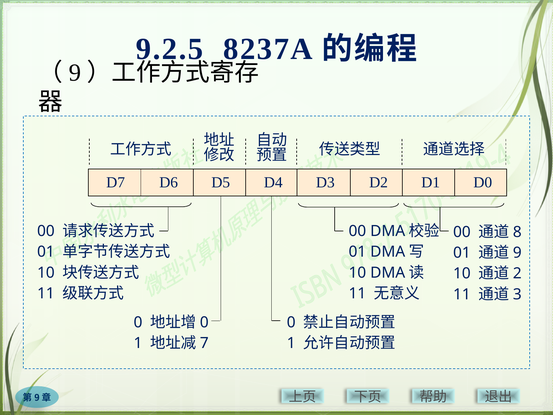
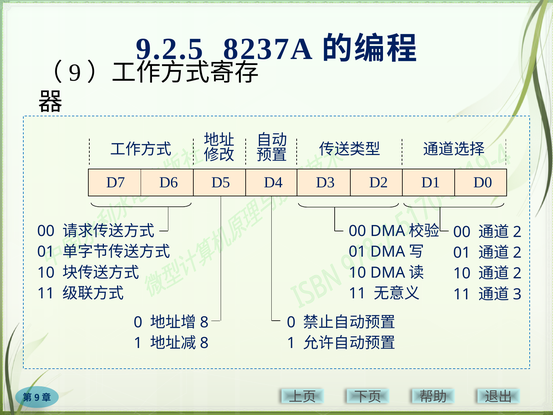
8: 8 -> 2 (517, 232)
9: 9 -> 2 (517, 253)
0: 0 -> 8 (204, 322)
7: 7 -> 8 (204, 343)
